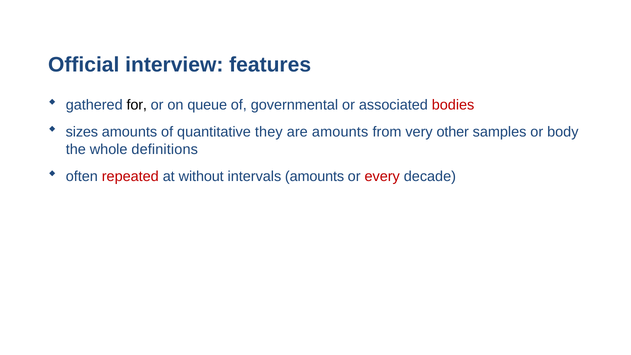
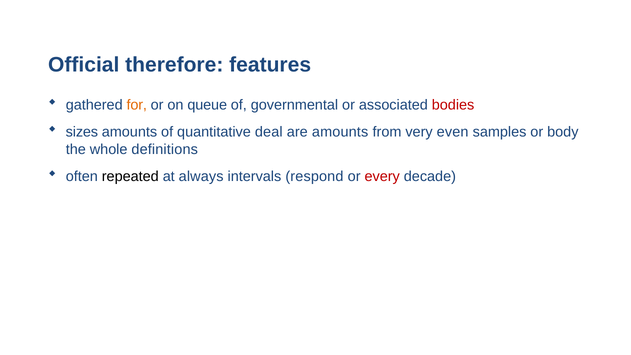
interview: interview -> therefore (174, 65)
for colour: black -> orange (137, 105)
they: they -> deal (269, 132)
other: other -> even (453, 132)
repeated colour: red -> black (130, 176)
without: without -> always (201, 176)
intervals amounts: amounts -> respond (314, 176)
